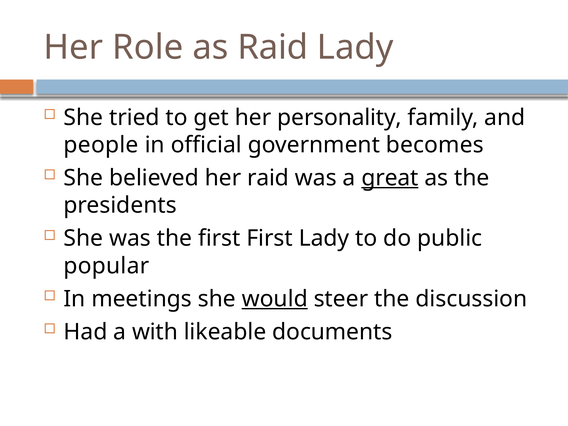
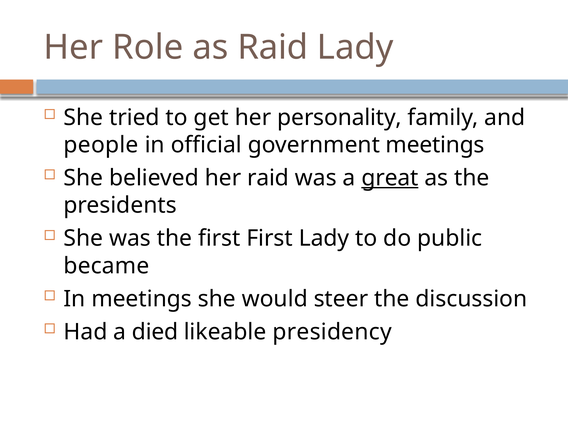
government becomes: becomes -> meetings (435, 145)
popular: popular -> became (106, 266)
would underline: present -> none (275, 299)
with: with -> died (155, 332)
documents: documents -> presidency (332, 332)
